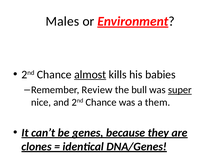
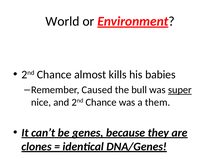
Males: Males -> World (62, 21)
almost underline: present -> none (90, 75)
Review: Review -> Caused (97, 90)
